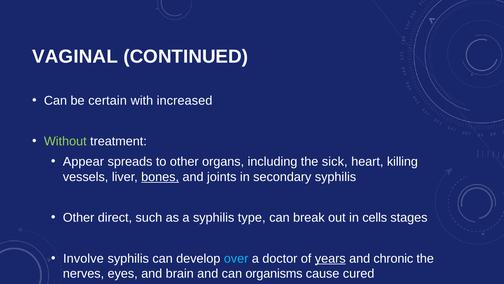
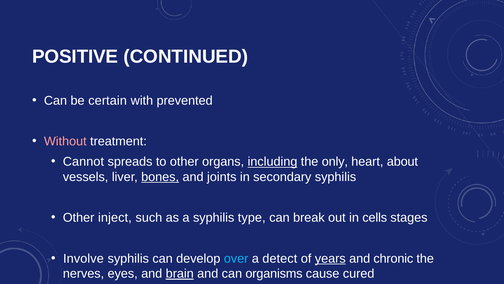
VAGINAL: VAGINAL -> POSITIVE (75, 57)
increased: increased -> prevented (185, 100)
Without colour: light green -> pink (65, 141)
Appear: Appear -> Cannot (83, 162)
including underline: none -> present (272, 162)
sick: sick -> only (335, 162)
killing: killing -> about (402, 162)
direct: direct -> inject (115, 217)
doctor: doctor -> detect (280, 258)
brain underline: none -> present (180, 273)
